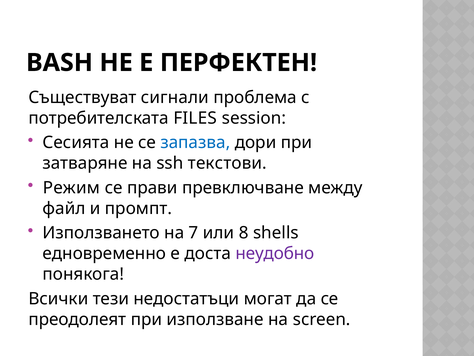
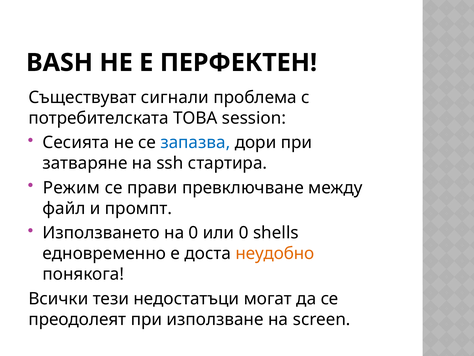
FILES: FILES -> ТОВА (195, 118)
текстови: текстови -> стартира (228, 163)
на 7: 7 -> 0 (194, 233)
или 8: 8 -> 0 (244, 233)
неудобно colour: purple -> orange (275, 253)
